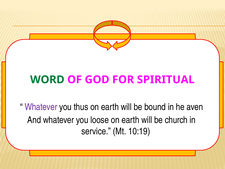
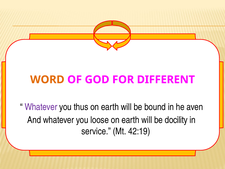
WORD colour: green -> orange (47, 80)
SPIRITUAL: SPIRITUAL -> DIFFERENT (166, 80)
church: church -> docility (176, 120)
10:19: 10:19 -> 42:19 (139, 131)
